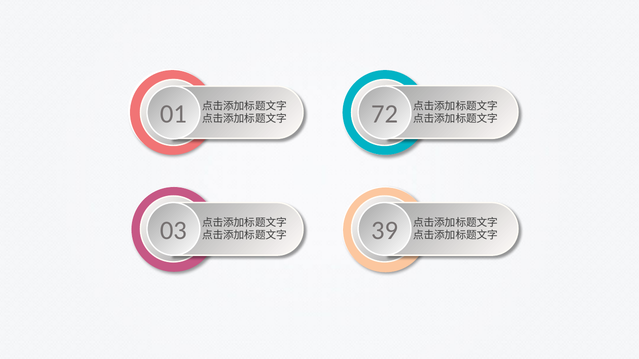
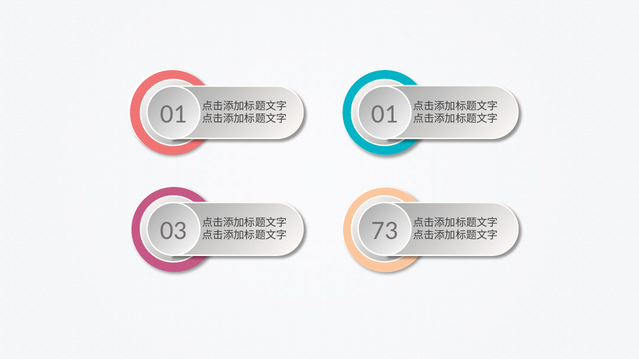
72: 72 -> 01 (385, 114)
39: 39 -> 73 (385, 231)
